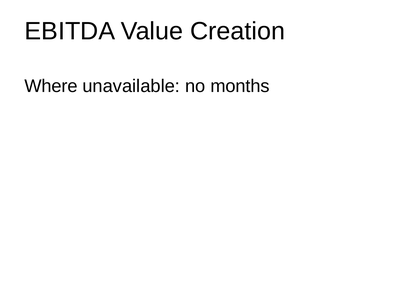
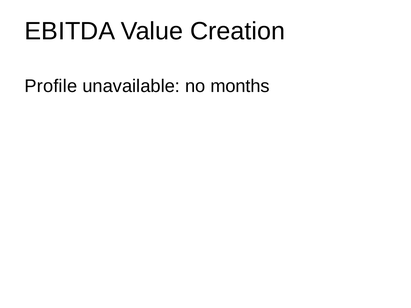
Where: Where -> Profile (51, 86)
